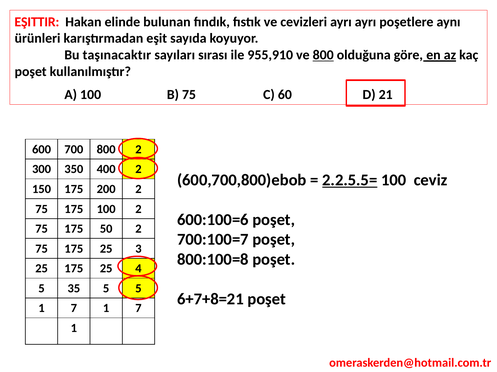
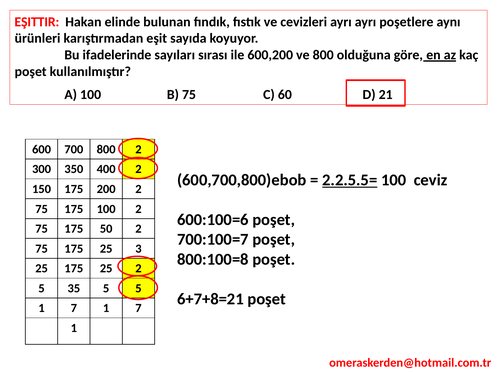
taşınacaktır: taşınacaktır -> ifadelerinde (117, 55)
955,910: 955,910 -> 600,200 (270, 55)
800 underline: present -> none (323, 55)
25 4: 4 -> 2 (138, 269)
